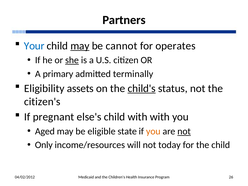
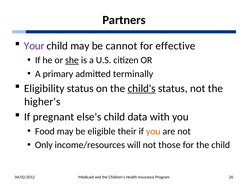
Your colour: blue -> purple (34, 46)
may underline: present -> none (80, 46)
operates: operates -> effective (175, 46)
Eligibility assets: assets -> status (80, 88)
citizen's: citizen's -> higher's (42, 102)
child with: with -> data (138, 117)
Aged: Aged -> Food (45, 131)
state: state -> their (127, 131)
not underline: present -> none (184, 131)
today: today -> those (169, 145)
